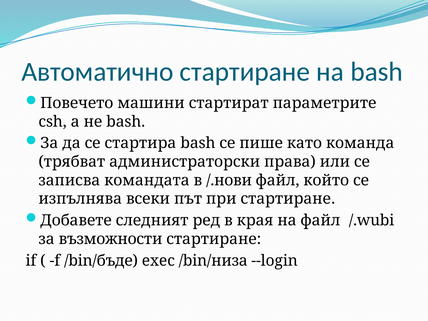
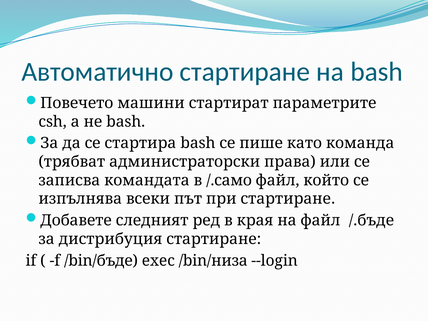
/.нови: /.нови -> /.само (229, 180)
/.wubi: /.wubi -> /.бъде (371, 220)
възможности: възможности -> дистрибуция (110, 239)
